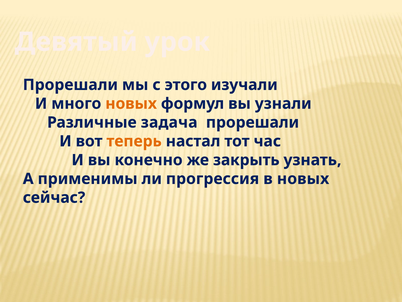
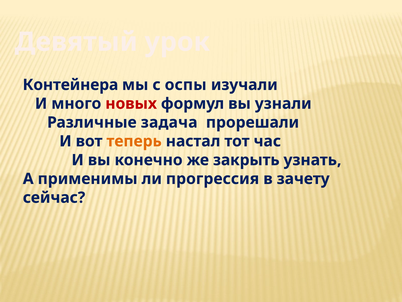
Прорешали: Прорешали -> Контейнера (70, 85)
этого: этого -> оспы (186, 85)
новых colour: orange -> red (131, 103)
в новых: новых -> зачету (303, 179)
